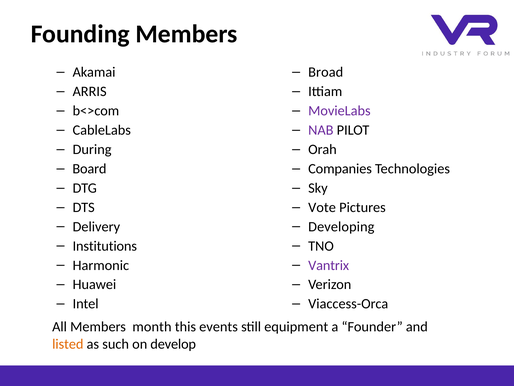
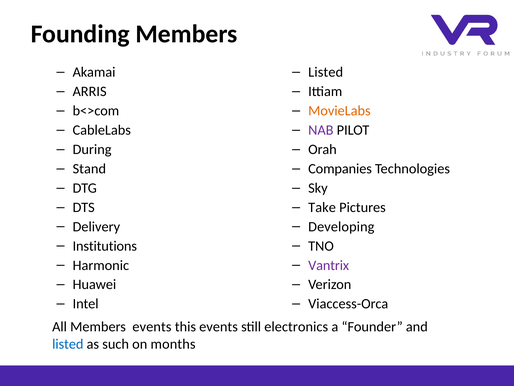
Broad: Broad -> Listed (326, 72)
MovieLabs colour: purple -> orange (339, 111)
Board: Board -> Stand (89, 169)
Vote: Vote -> Take (322, 207)
Members month: month -> events (152, 326)
equipment: equipment -> electronics (296, 326)
listed colour: orange -> blue (68, 344)
develop: develop -> months (173, 344)
